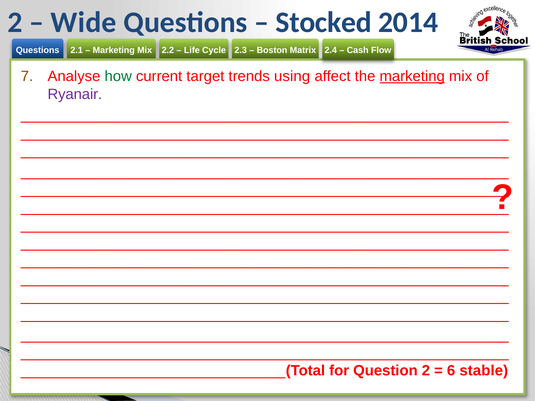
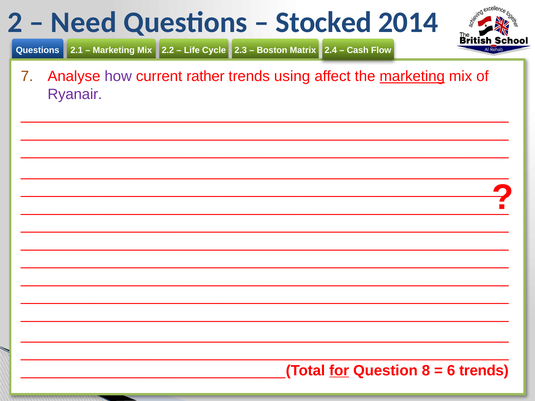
Wide: Wide -> Need (84, 22)
how colour: green -> purple (118, 76)
target: target -> rather (205, 76)
for underline: none -> present (339, 371)
Question 2: 2 -> 8 (426, 371)
6 stable: stable -> trends (484, 371)
